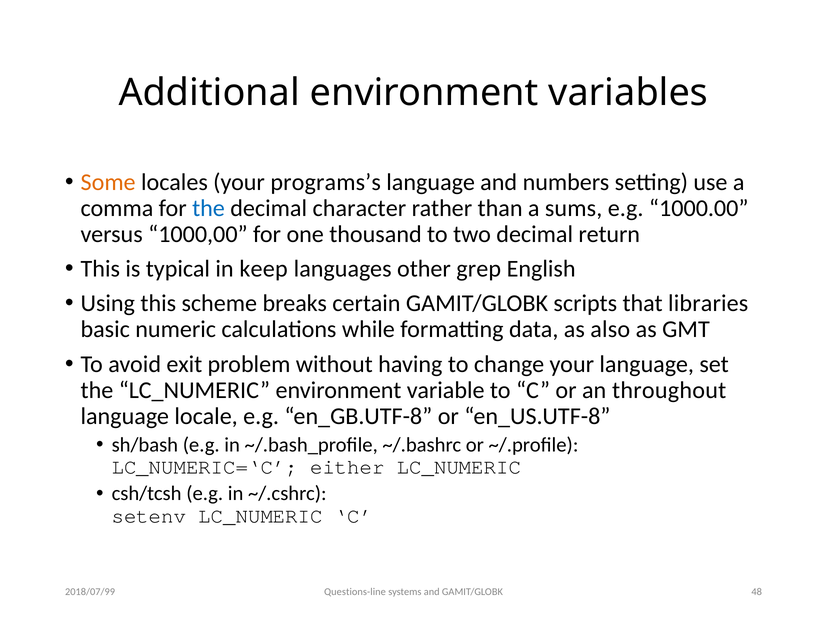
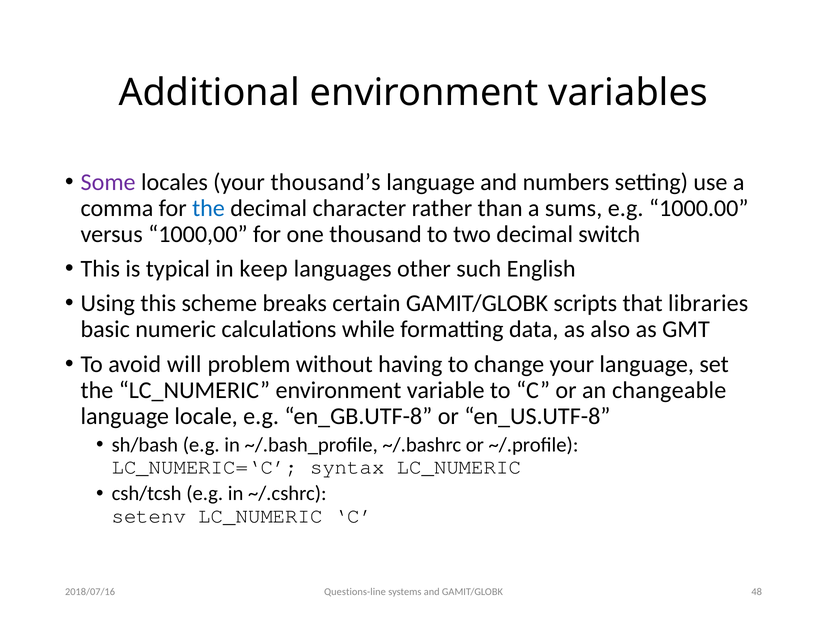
Some colour: orange -> purple (108, 182)
programs’s: programs’s -> thousand’s (326, 182)
return: return -> switch (609, 234)
grep: grep -> such (479, 269)
exit: exit -> will (184, 364)
throughout: throughout -> changeable (669, 390)
either: either -> syntax (347, 467)
2018/07/99: 2018/07/99 -> 2018/07/16 (90, 592)
